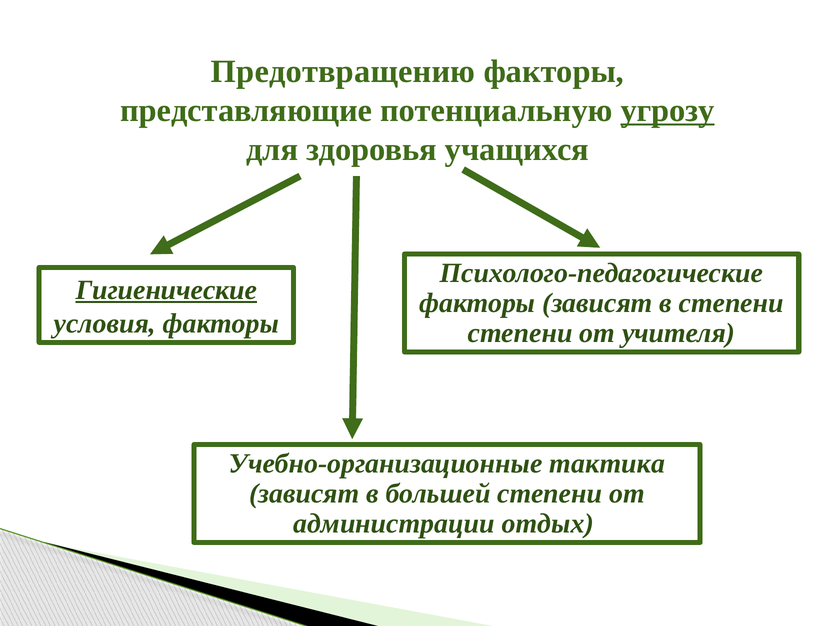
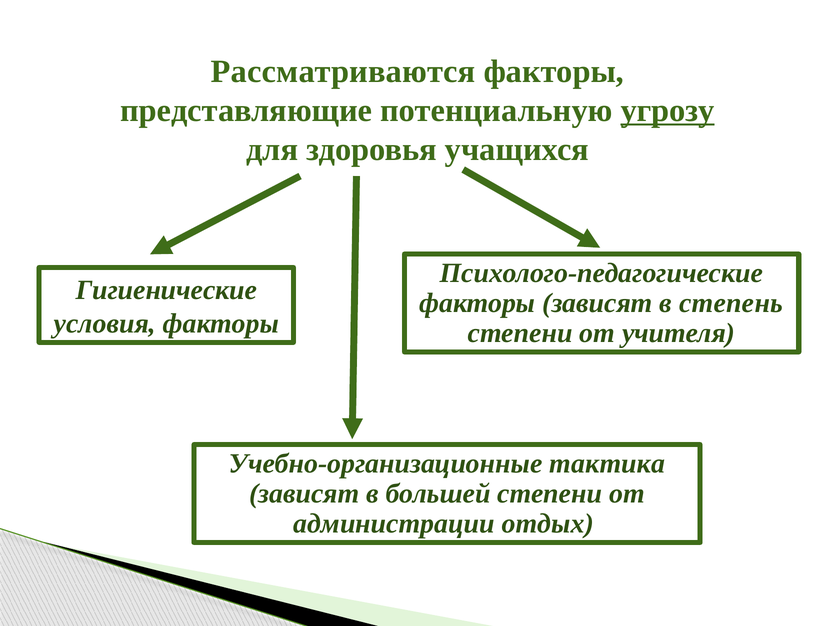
Предотвращению: Предотвращению -> Рассматриваются (343, 71)
Гигиенические underline: present -> none (166, 290)
в степени: степени -> степень (731, 303)
